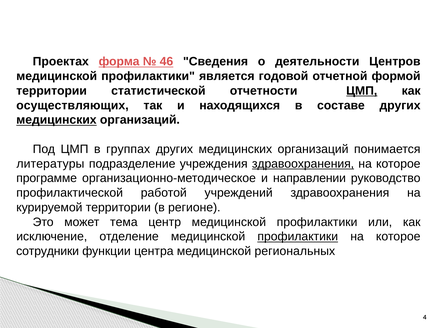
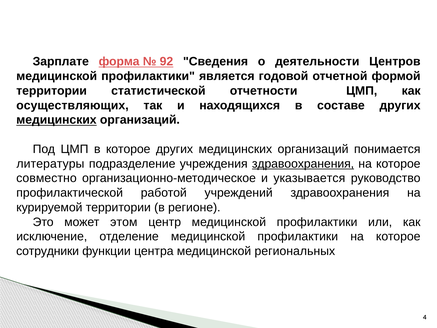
Проектах: Проектах -> Зарплате (61, 62)
46: 46 -> 92 (166, 62)
ЦМП underline: present -> none (362, 91)
в группах: группах -> которое (128, 149)
программе: программе -> совместно (47, 178)
направлении: направлении -> указывается (309, 178)
тема: тема -> этом (124, 222)
профилактики underline: present -> none (298, 236)
